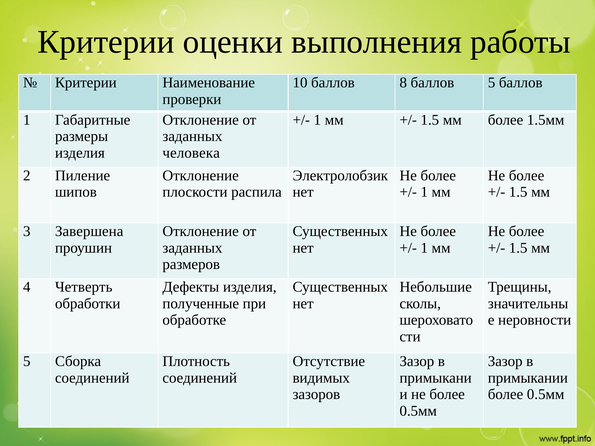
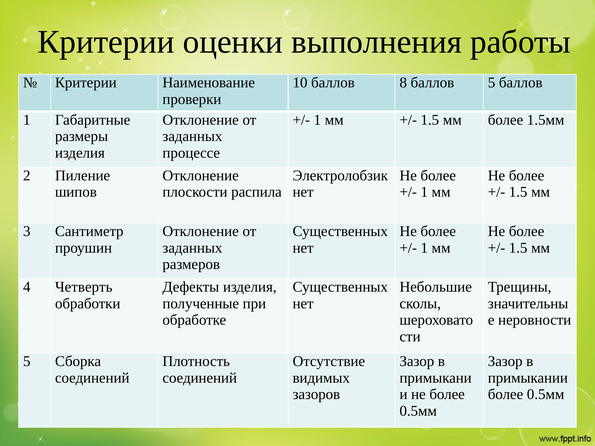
человека: человека -> процессе (191, 153)
Завершена: Завершена -> Сантиметр (89, 231)
